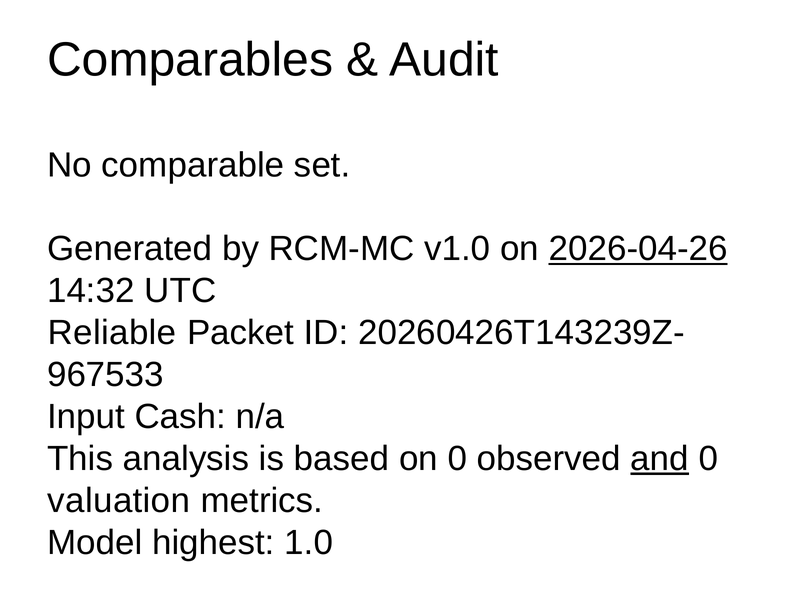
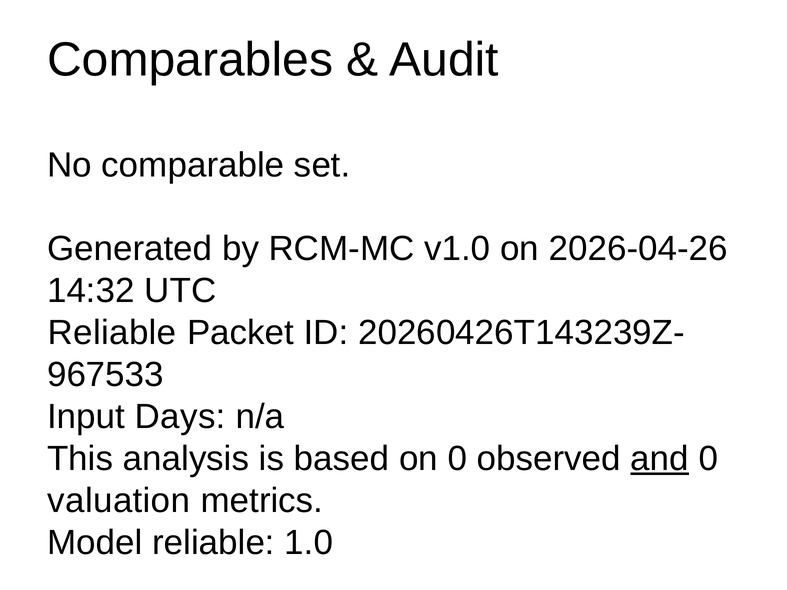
2026-04-26 underline: present -> none (638, 249)
Cash: Cash -> Days (180, 417)
Model highest: highest -> reliable (213, 543)
